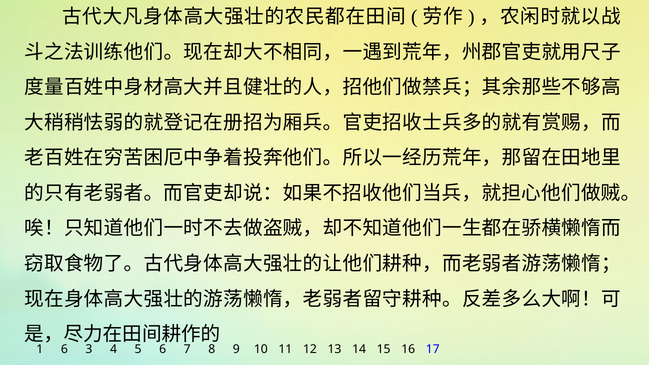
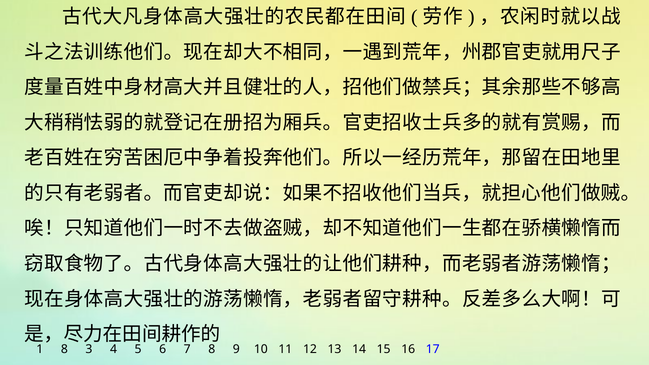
1 6: 6 -> 8 (64, 349)
